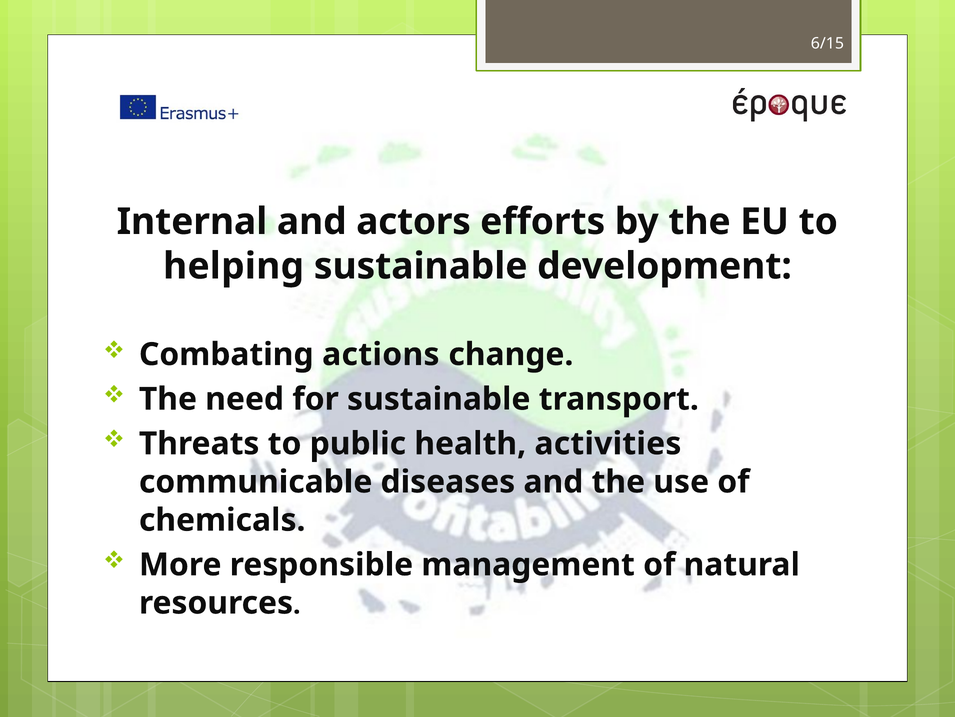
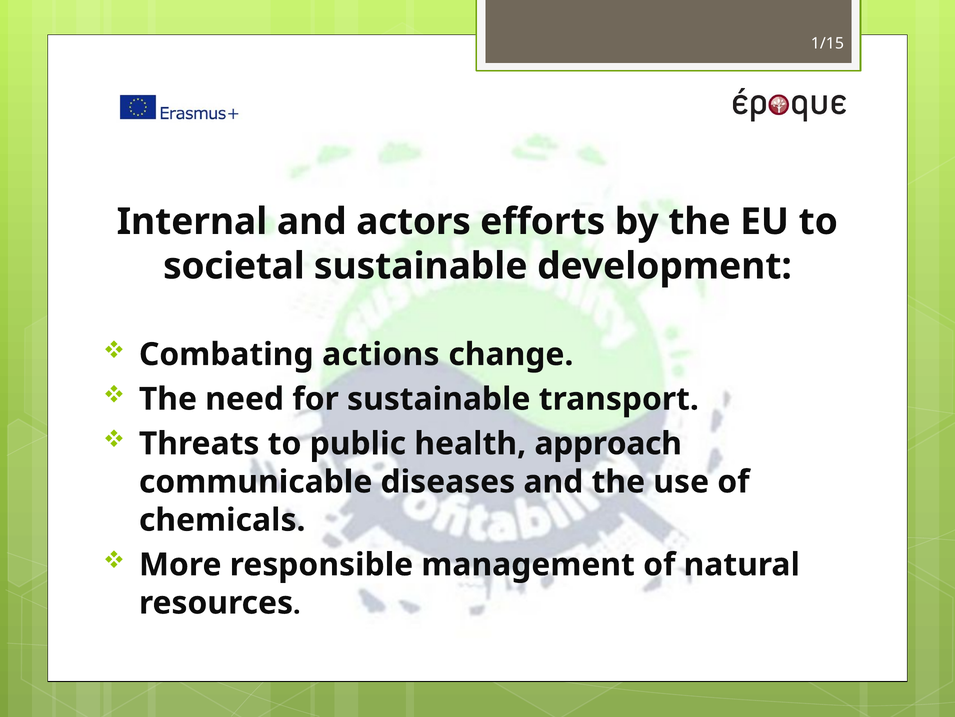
6/15: 6/15 -> 1/15 (827, 44)
helping: helping -> societal (234, 266)
activities: activities -> approach (608, 443)
